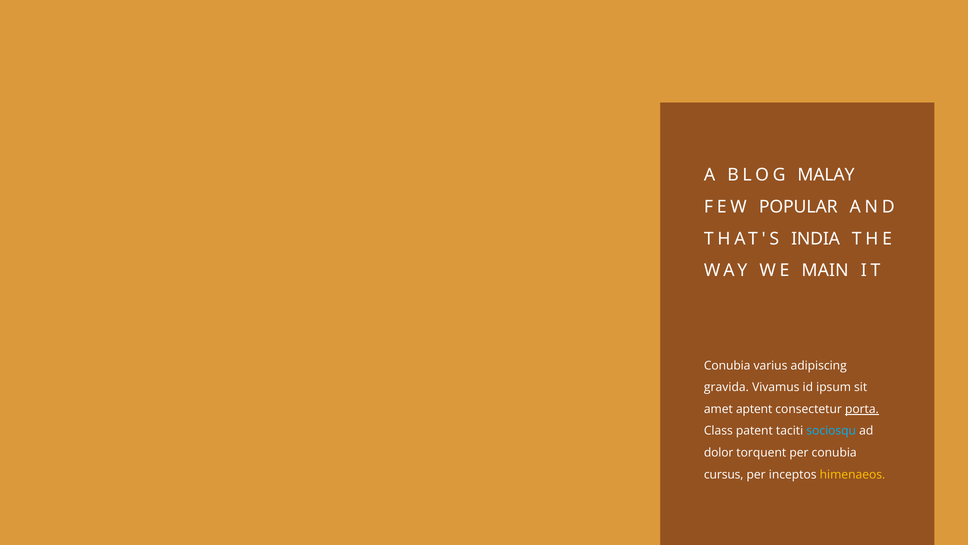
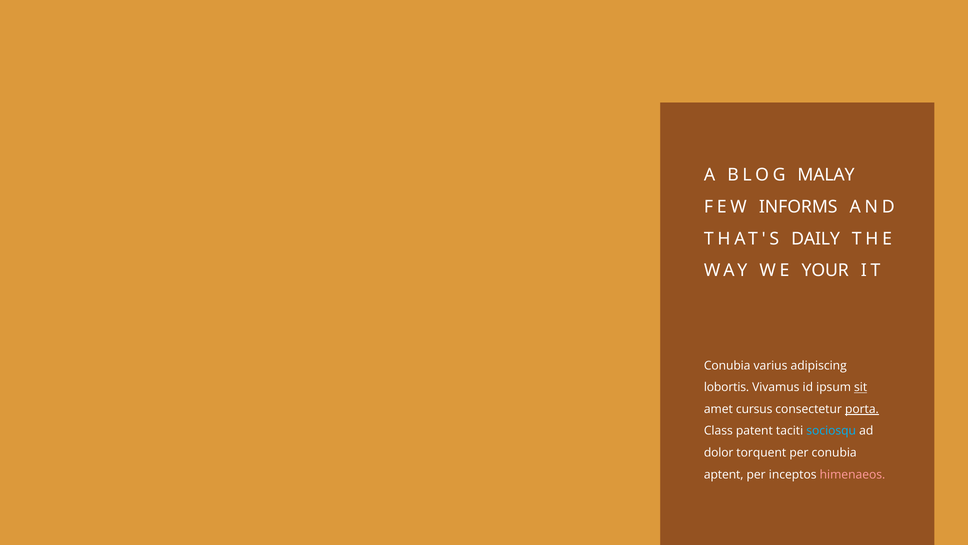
POPULAR: POPULAR -> INFORMS (798, 207)
INDIA: INDIA -> DAILY (816, 239)
MAIN: MAIN -> YOUR (825, 270)
gravida: gravida -> lobortis (727, 387)
sit underline: none -> present (861, 387)
aptent: aptent -> cursus (754, 409)
cursus: cursus -> aptent (724, 474)
himenaeos colour: yellow -> pink (852, 474)
